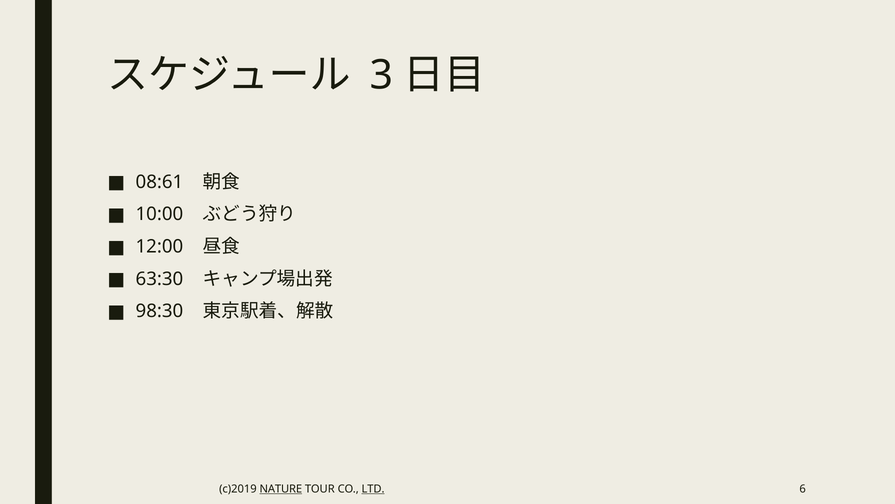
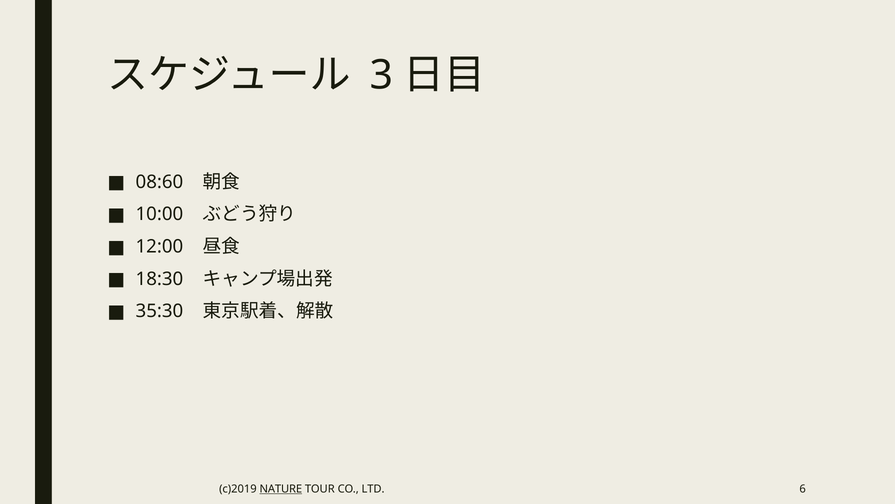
08:61: 08:61 -> 08:60 (159, 182)
63:30: 63:30 -> 18:30 (159, 279)
98:30: 98:30 -> 35:30 (159, 311)
LTD underline: present -> none (373, 488)
